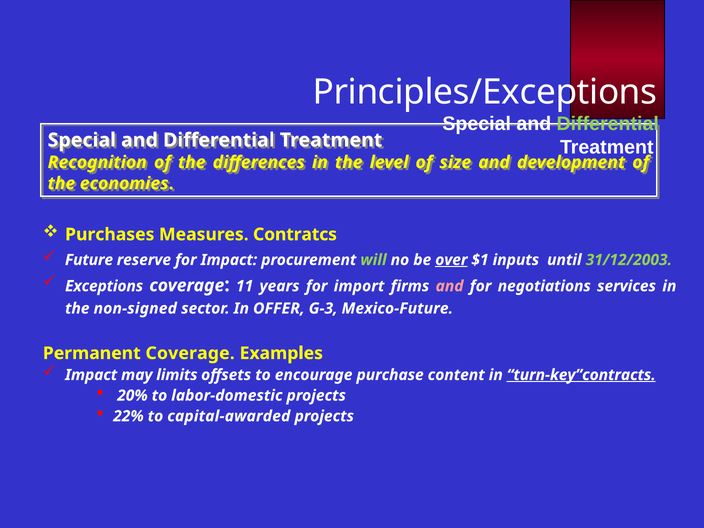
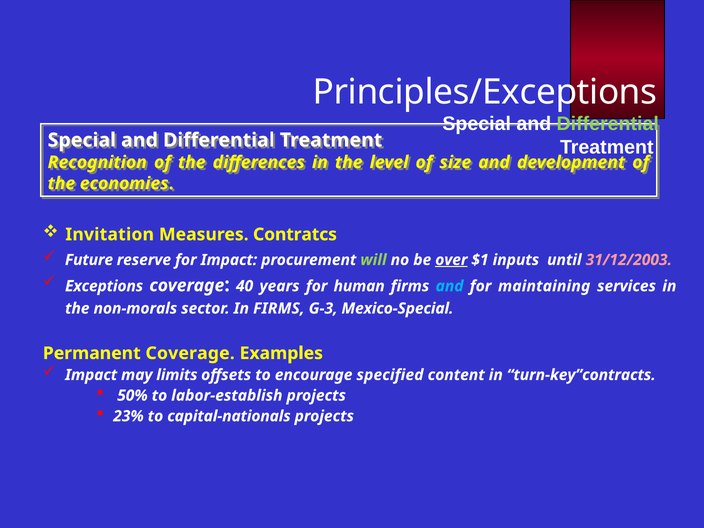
Purchases: Purchases -> Invitation (110, 234)
31/12/2003 colour: light green -> pink (629, 260)
11: 11 -> 40 (245, 286)
import: import -> human (359, 286)
and colour: pink -> light blue (450, 286)
negotiations: negotiations -> maintaining (544, 286)
non-signed: non-signed -> non-morals (135, 308)
In OFFER: OFFER -> FIRMS (279, 308)
Mexico-Future: Mexico-Future -> Mexico-Special (397, 308)
purchase: purchase -> specified (390, 375)
turn-key”contracts underline: present -> none (581, 375)
20%: 20% -> 50% (132, 396)
labor-domestic: labor-domestic -> labor-establish (227, 396)
22%: 22% -> 23% (128, 416)
capital-awarded: capital-awarded -> capital-nationals (229, 416)
